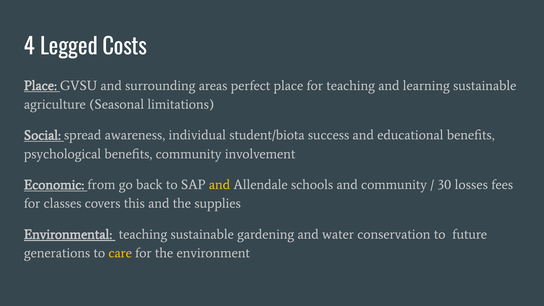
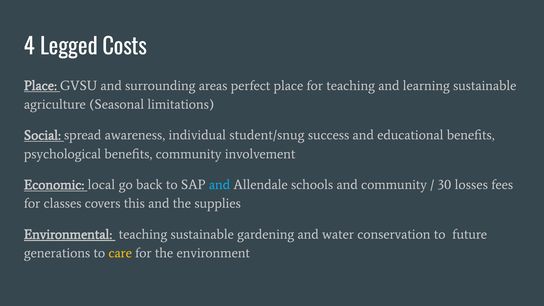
student/biota: student/biota -> student/snug (267, 135)
from: from -> local (101, 185)
and colour: yellow -> light blue (219, 185)
